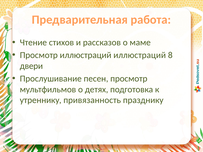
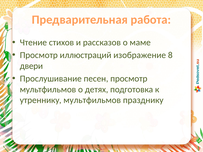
иллюстраций иллюстраций: иллюстраций -> изображение (140, 55)
утреннику привязанность: привязанность -> мультфильмов (92, 100)
